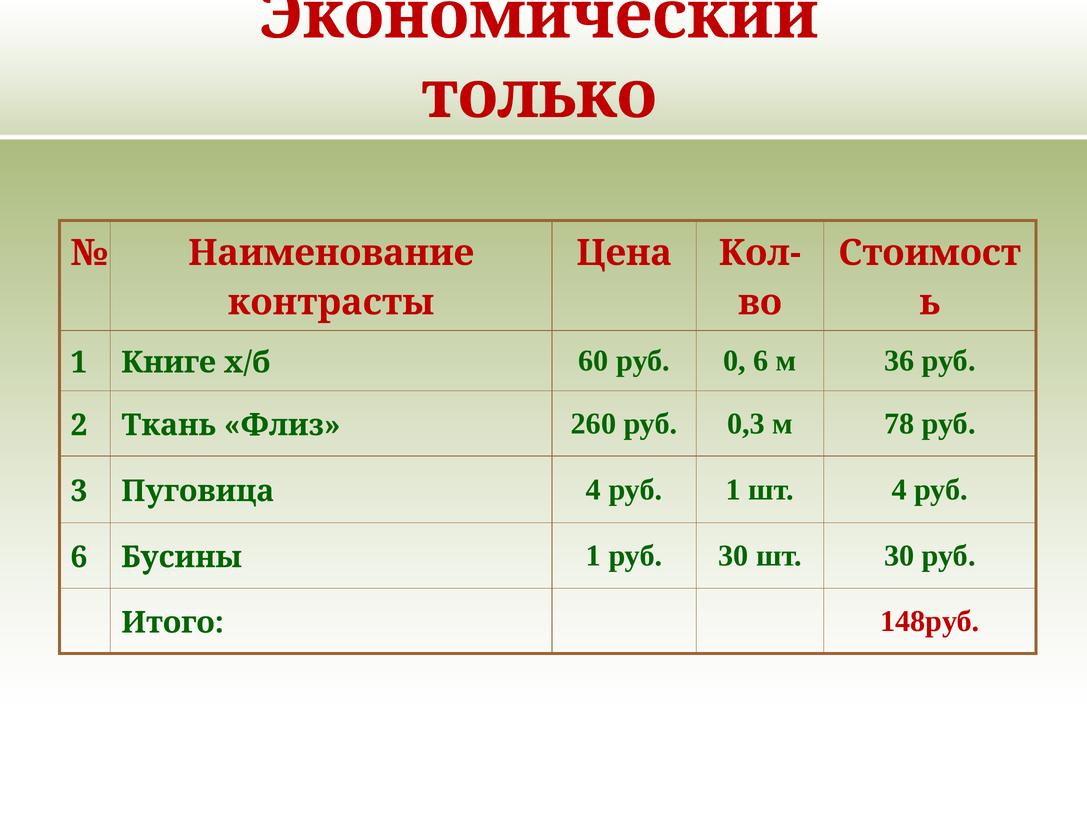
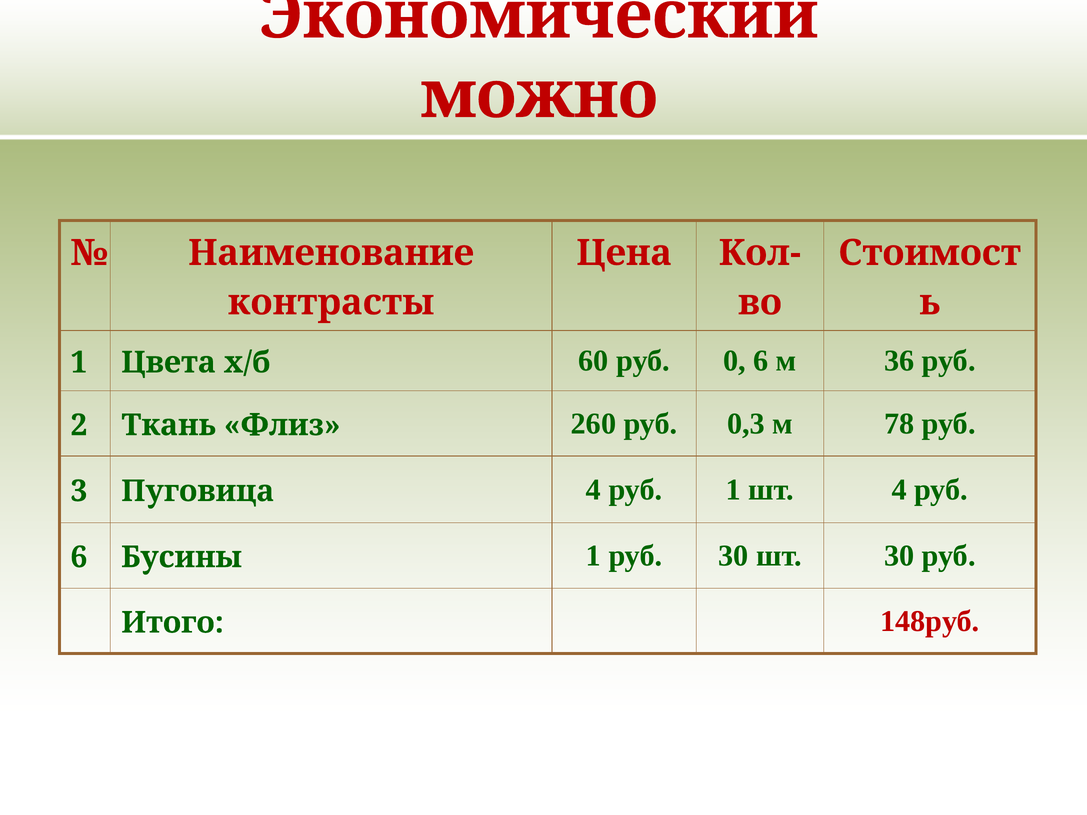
только: только -> можно (539, 95)
Книге: Книге -> Цвета (169, 363)
